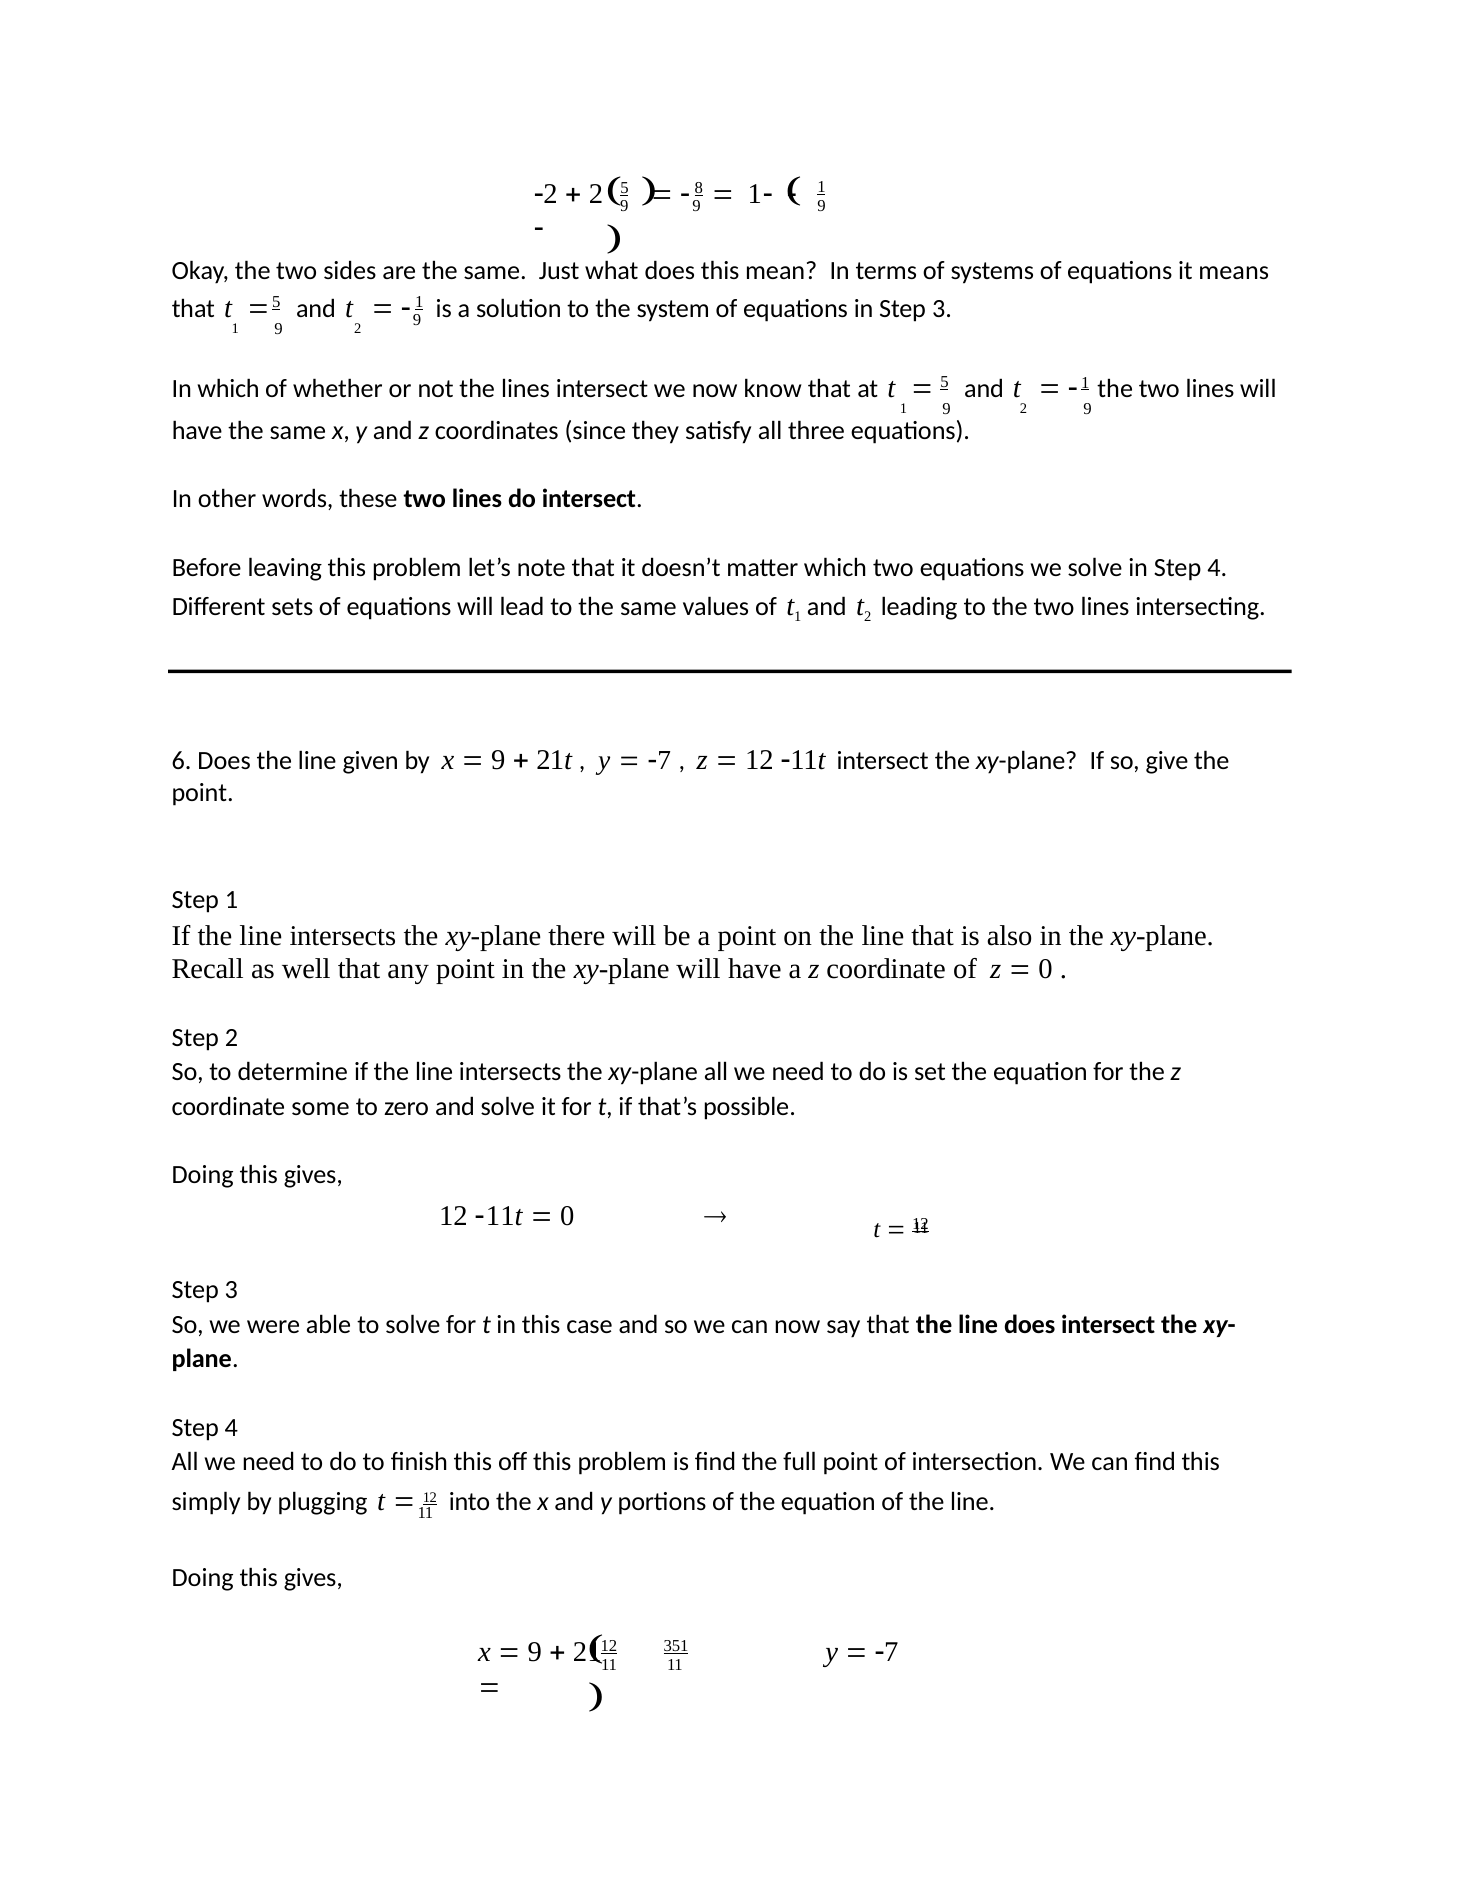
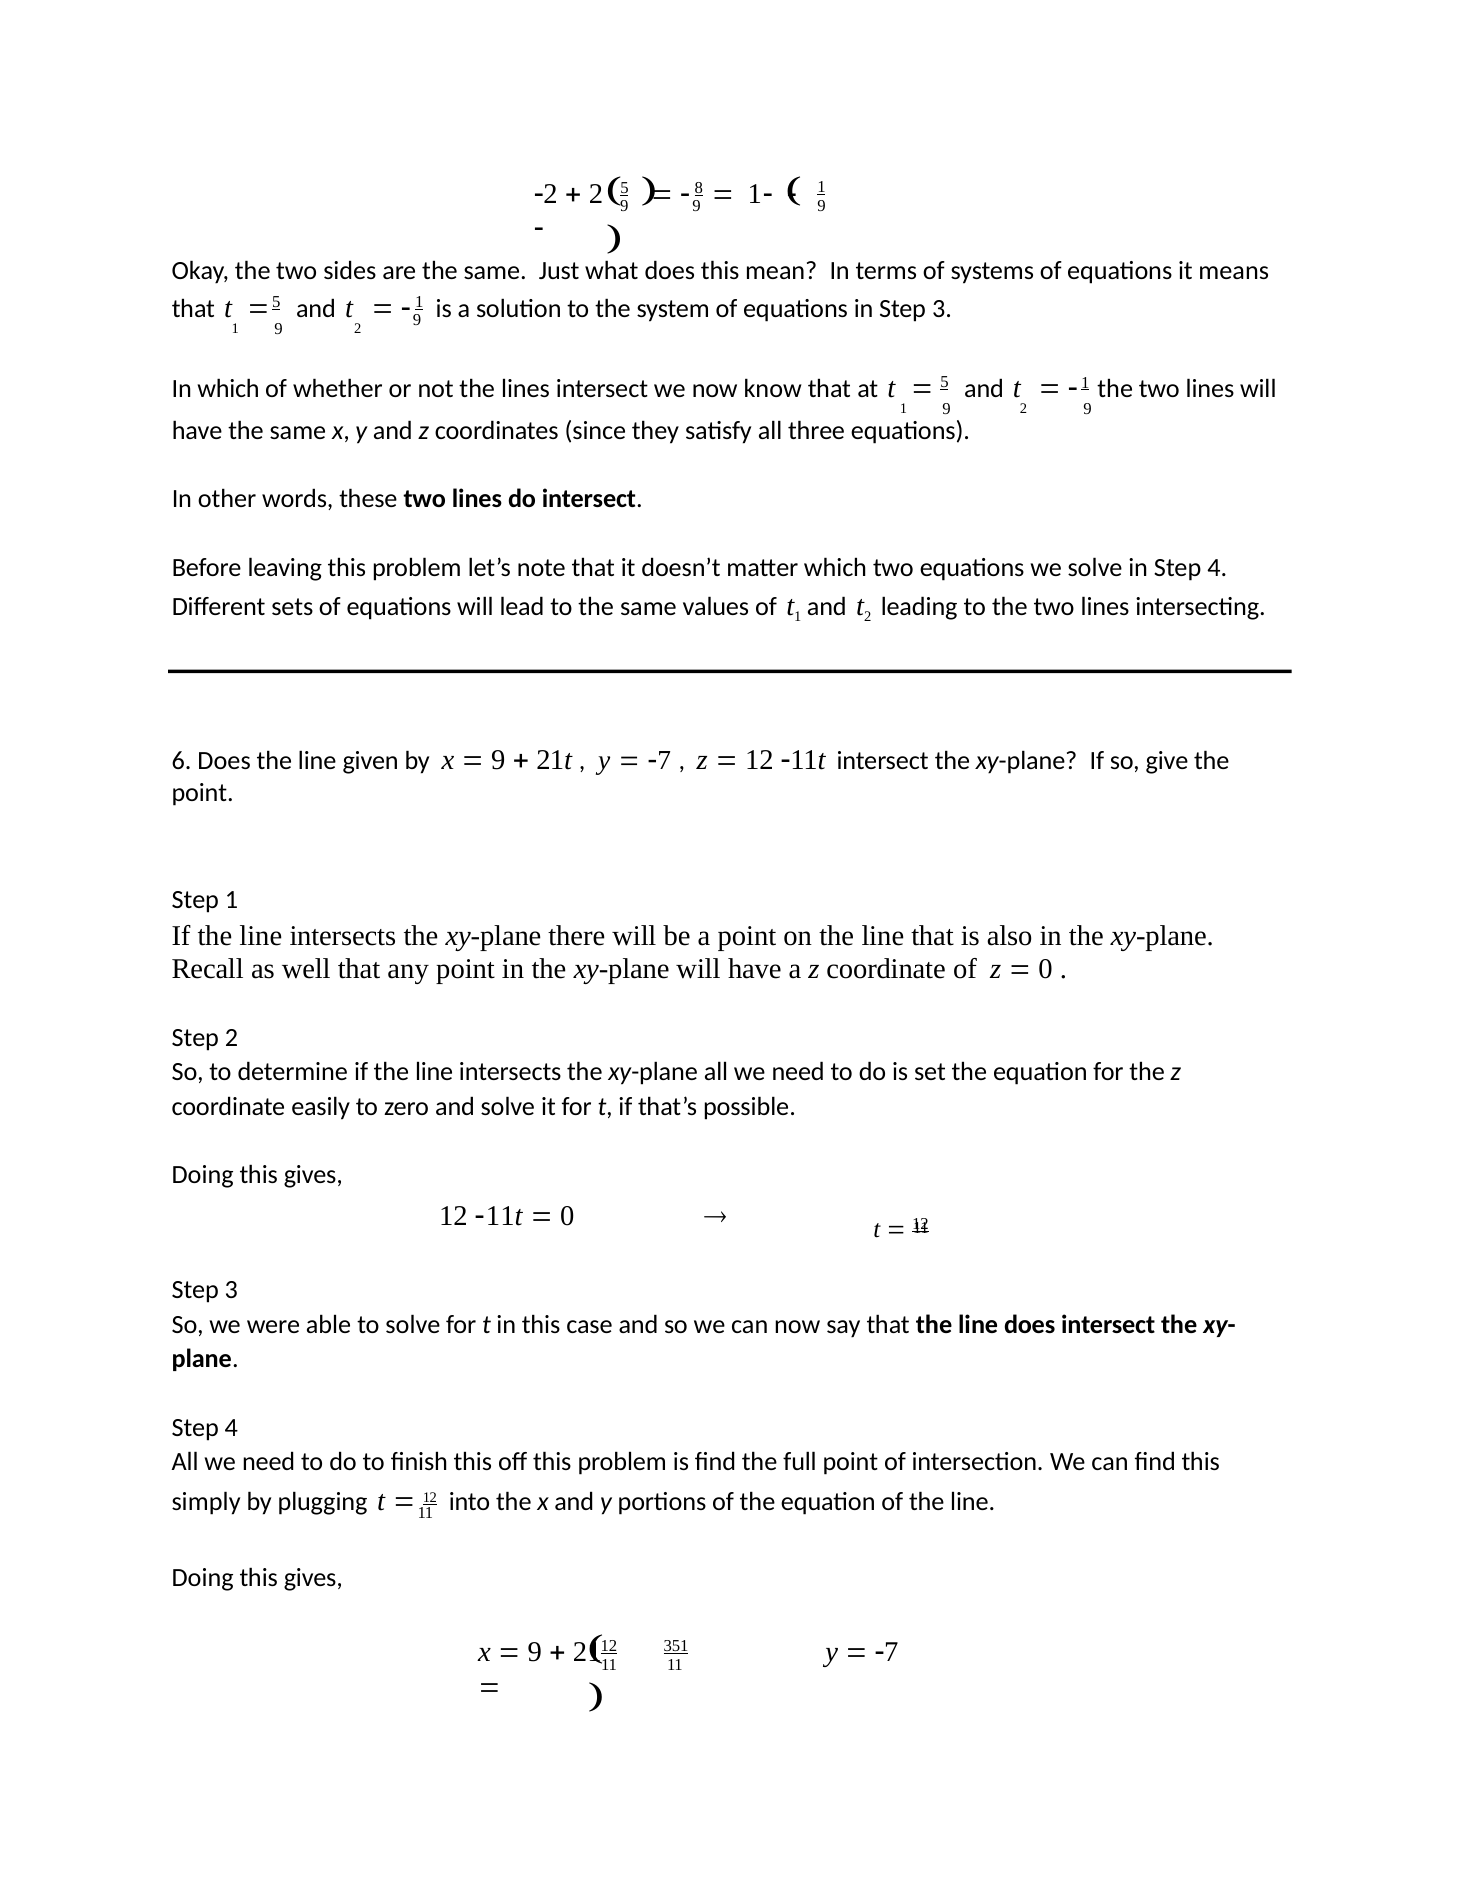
some: some -> easily (321, 1107)
